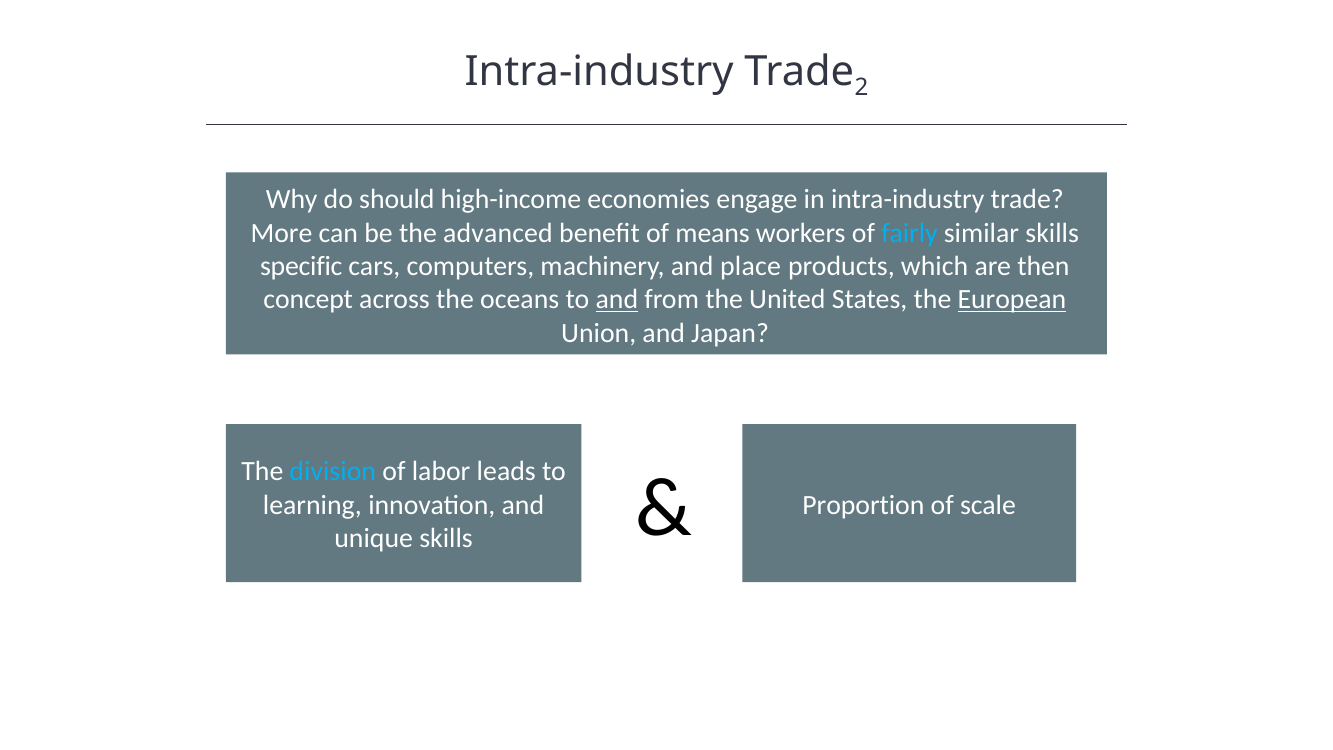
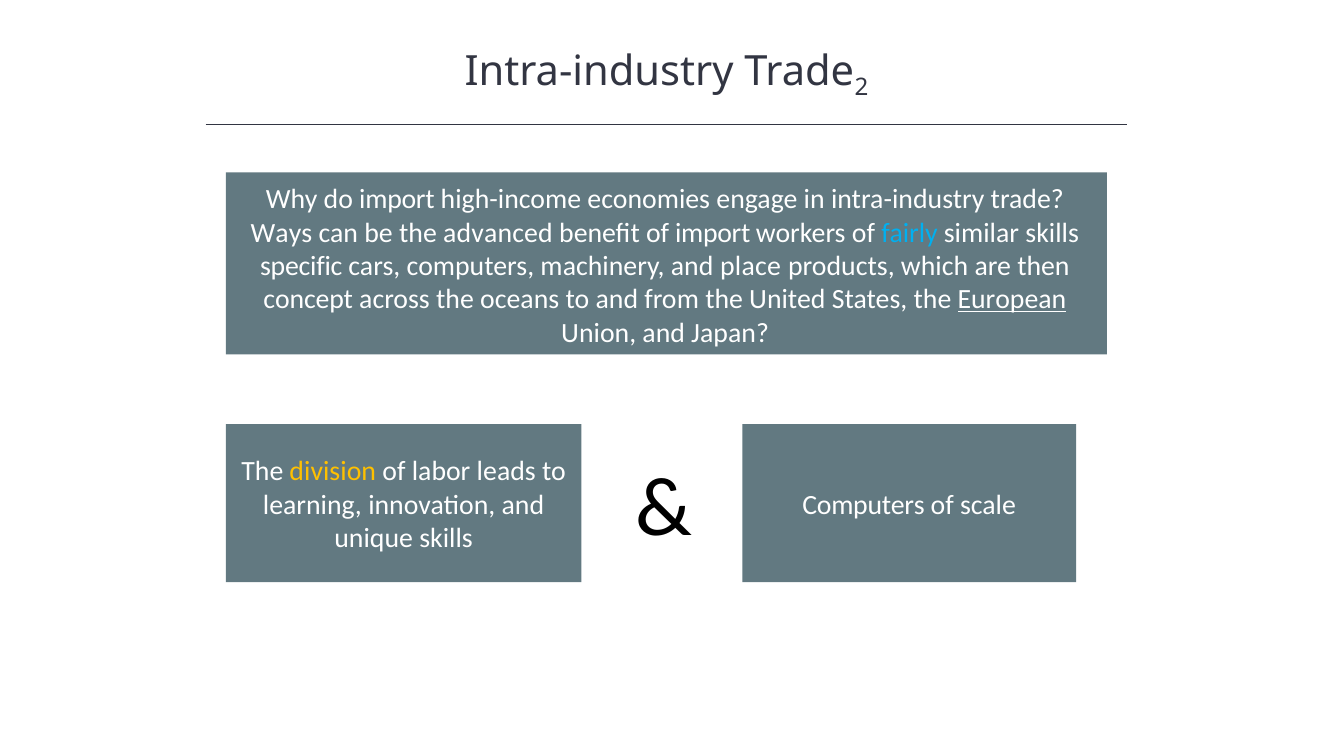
do should: should -> import (397, 200)
More: More -> Ways (282, 233)
of means: means -> import (713, 233)
and underline: present -> none (617, 300)
division colour: light blue -> yellow (333, 472)
Proportion: Proportion -> Computers (864, 505)
